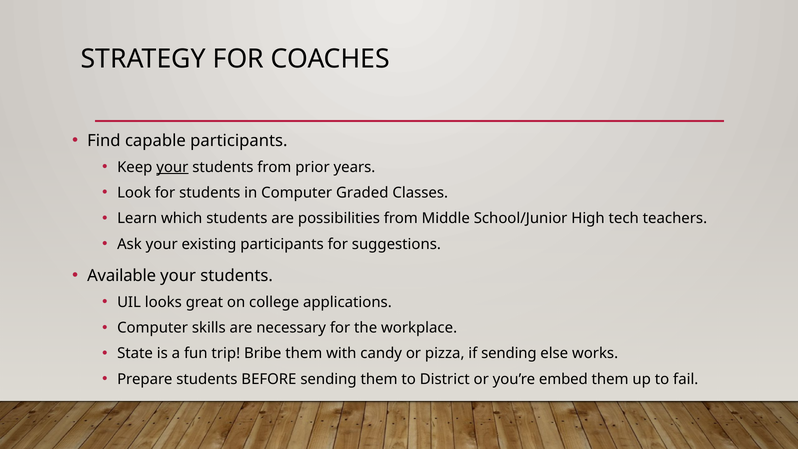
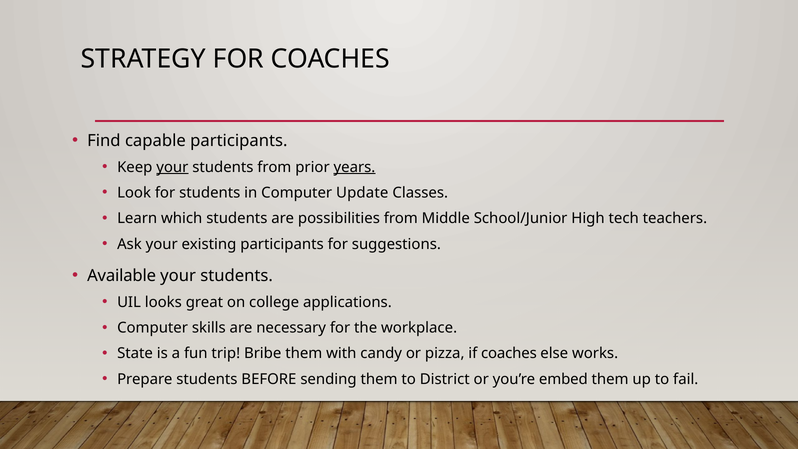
years underline: none -> present (354, 167)
Graded: Graded -> Update (362, 193)
if sending: sending -> coaches (509, 353)
